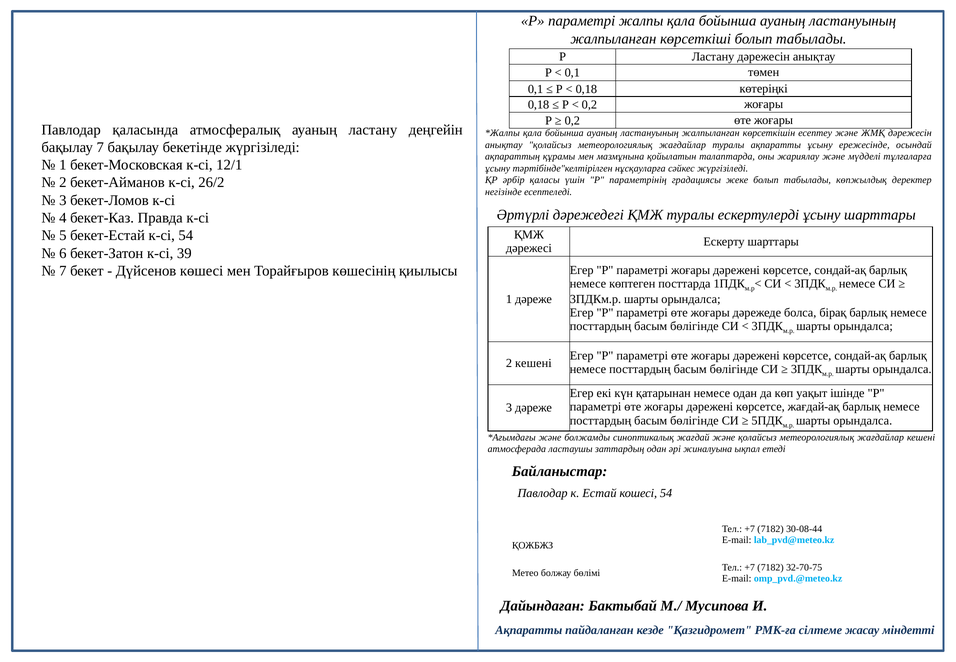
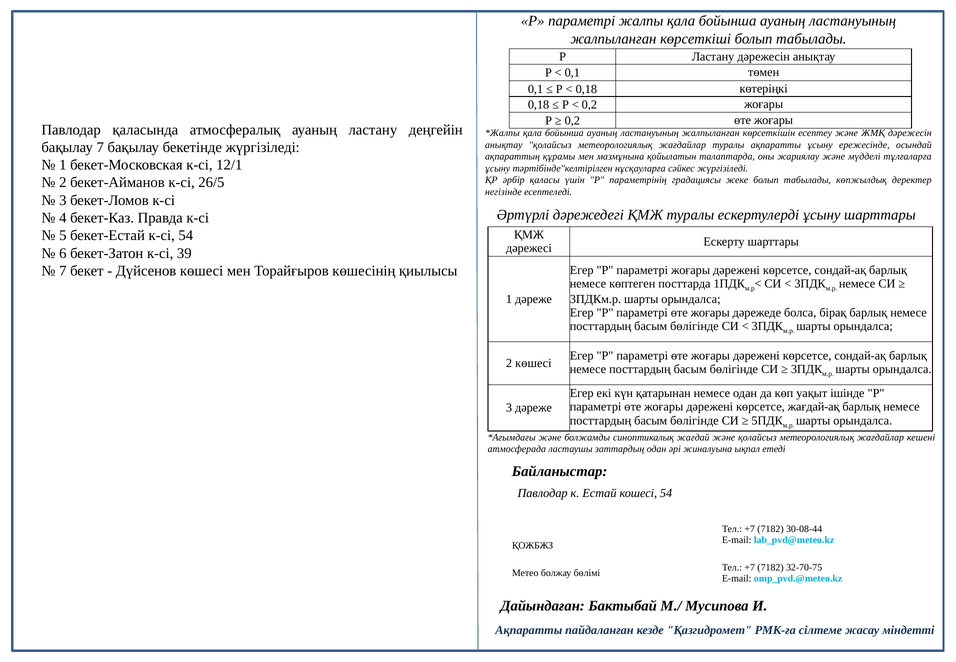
26/2: 26/2 -> 26/5 (211, 183)
2 кешені: кешені -> көшесі (533, 363)
